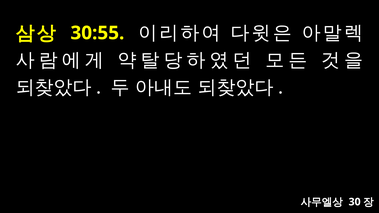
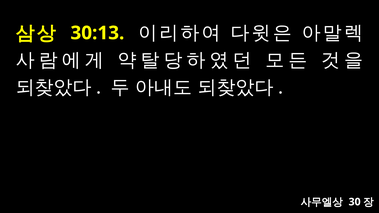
30:55: 30:55 -> 30:13 (97, 33)
